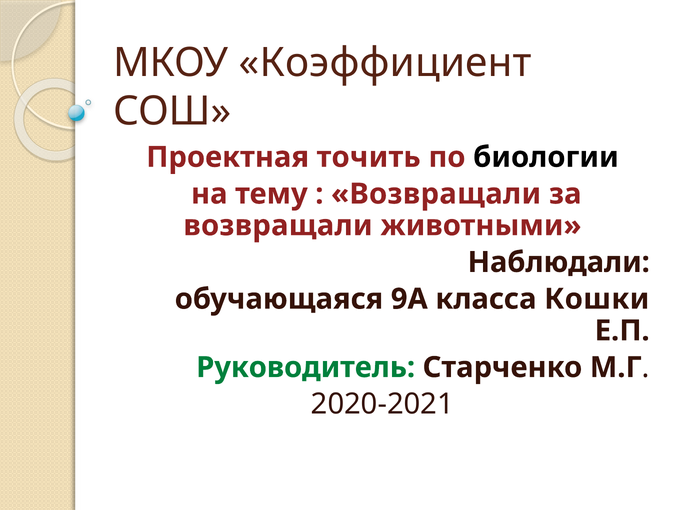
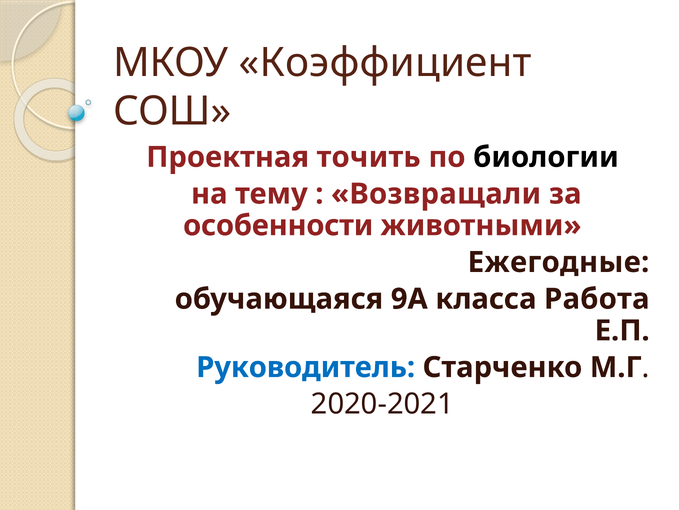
возвращали: возвращали -> особенности (278, 225)
Наблюдали: Наблюдали -> Ежегодные (558, 262)
Кошки: Кошки -> Работа (597, 299)
Руководитель colour: green -> blue (306, 367)
